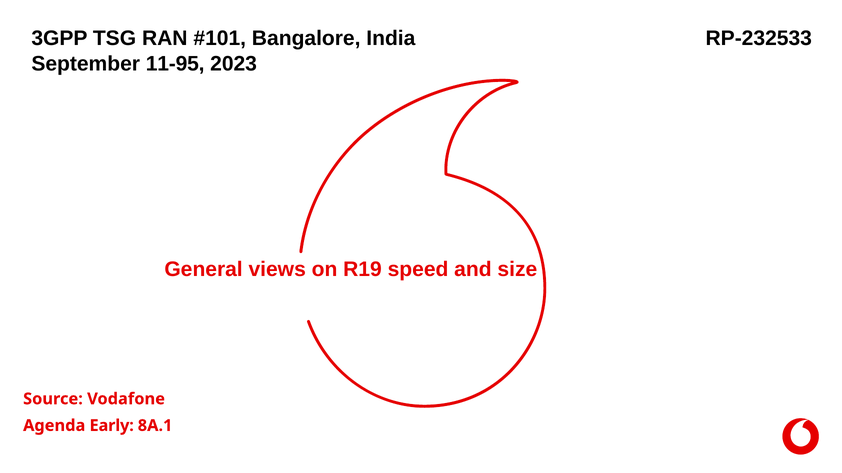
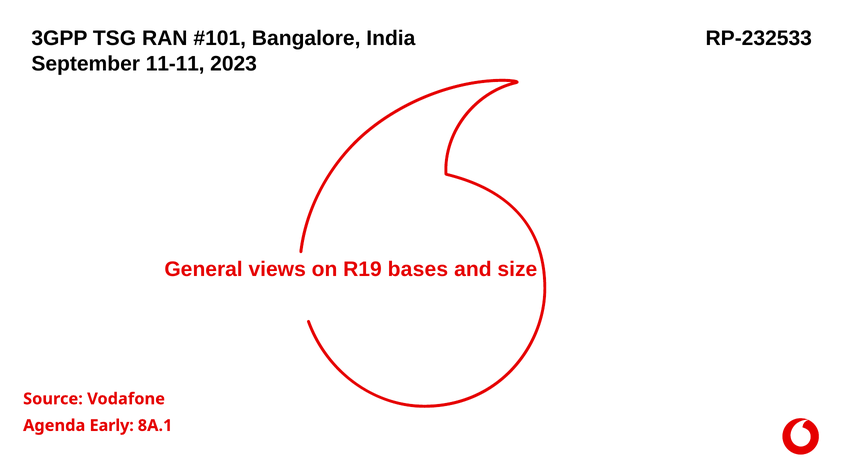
11-95: 11-95 -> 11-11 (175, 64)
speed: speed -> bases (418, 270)
